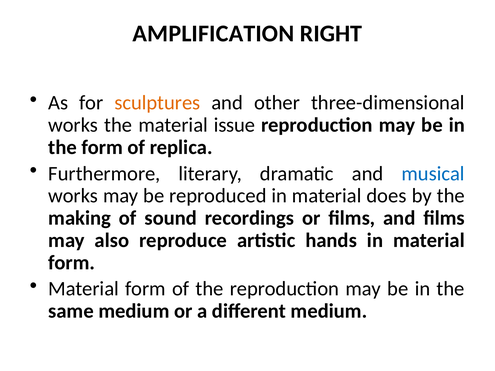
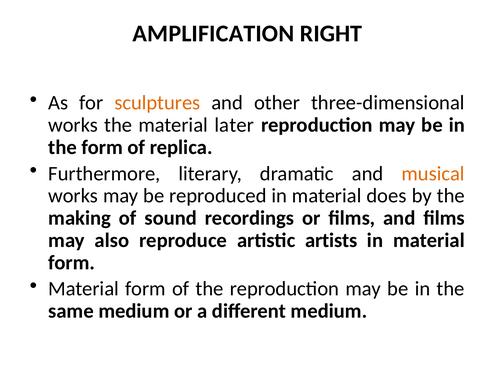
issue: issue -> later (234, 125)
musical colour: blue -> orange (433, 174)
hands: hands -> artists (331, 241)
